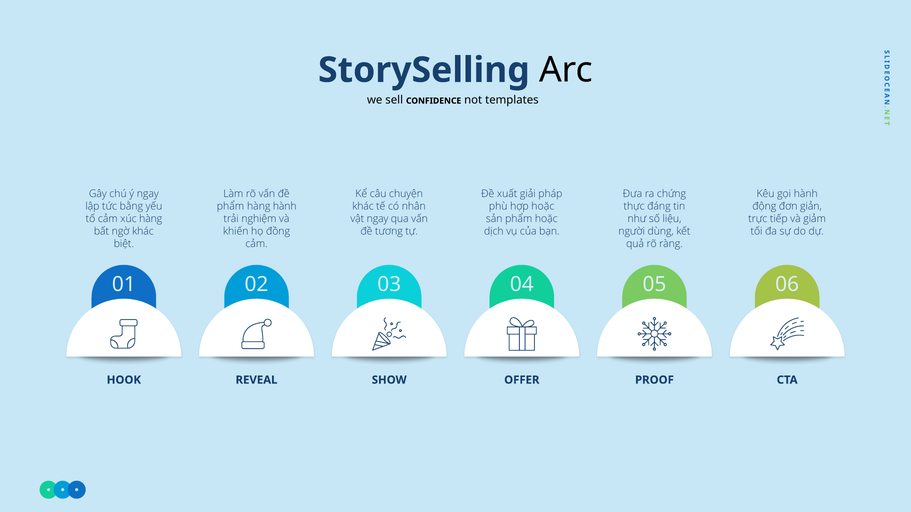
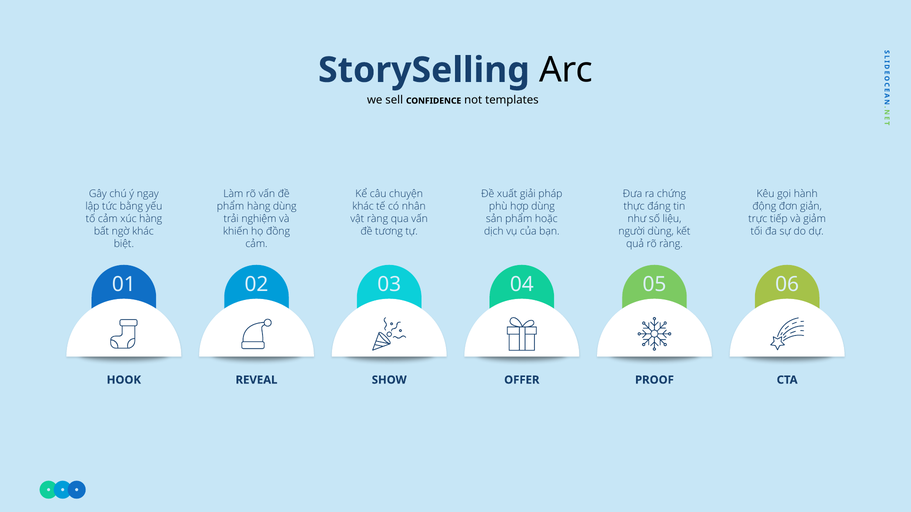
hàng hành: hành -> dùng (285, 206)
hợp hoặc: hoặc -> dùng (543, 206)
vật ngay: ngay -> ràng (377, 219)
